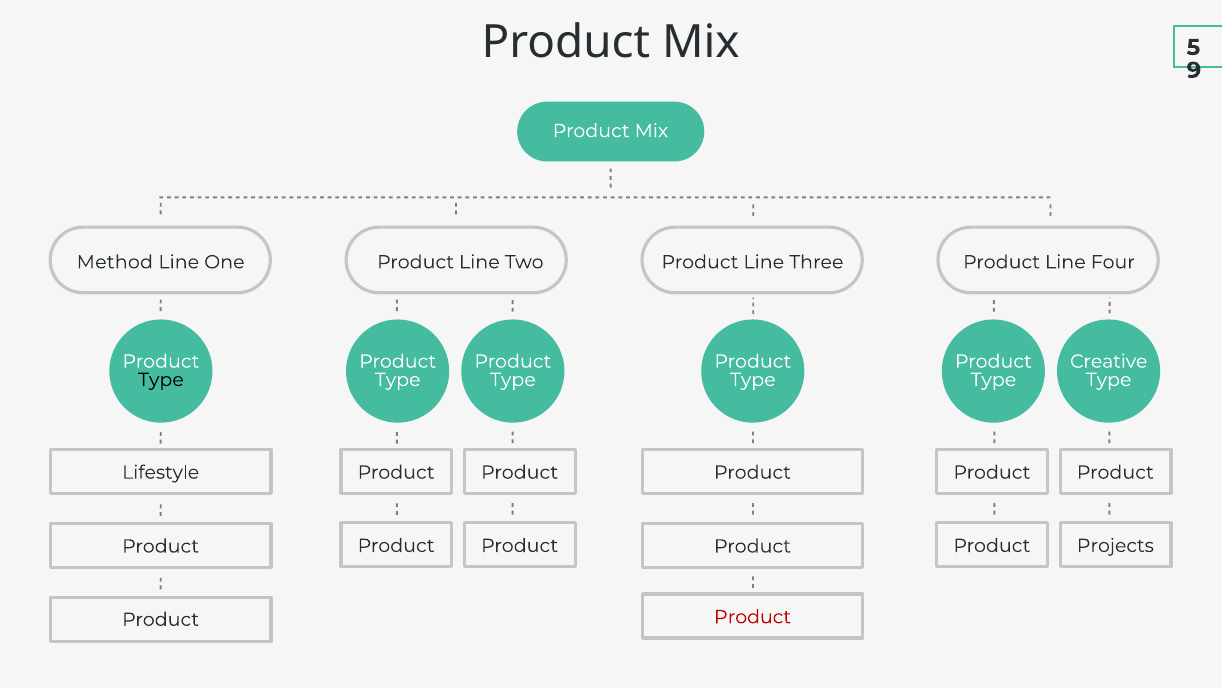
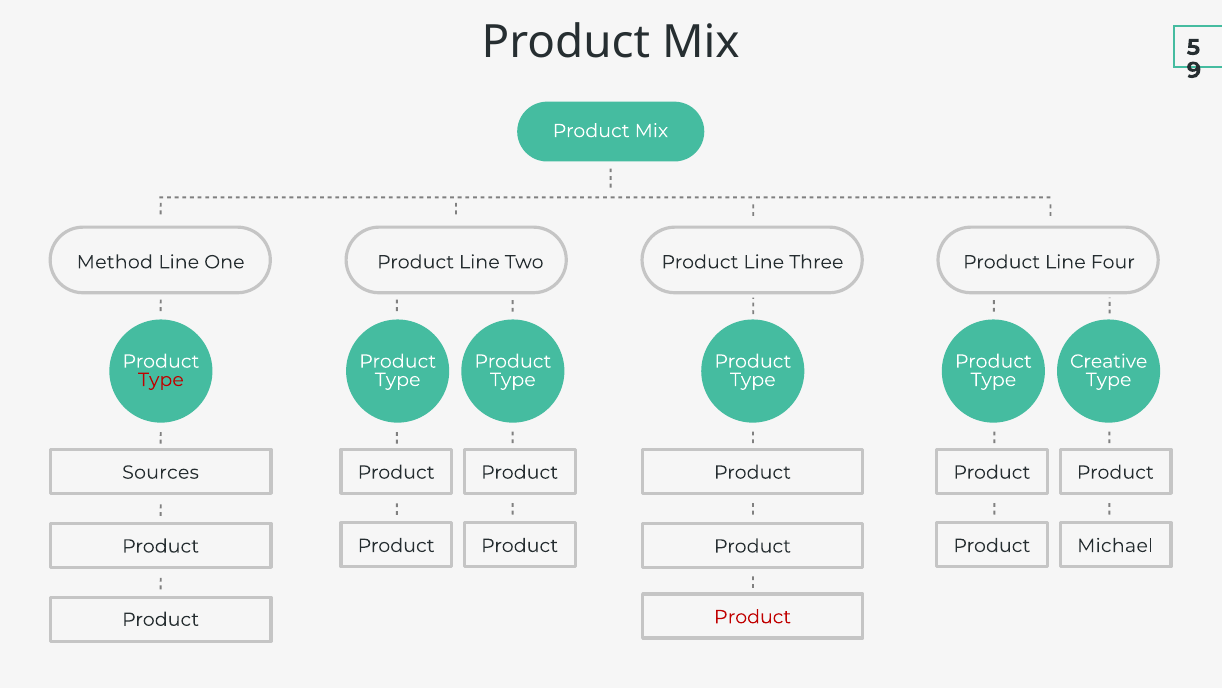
Type colour: black -> red (161, 379)
Lifestyle: Lifestyle -> Sources (161, 472)
Projects: Projects -> Michael (1115, 545)
